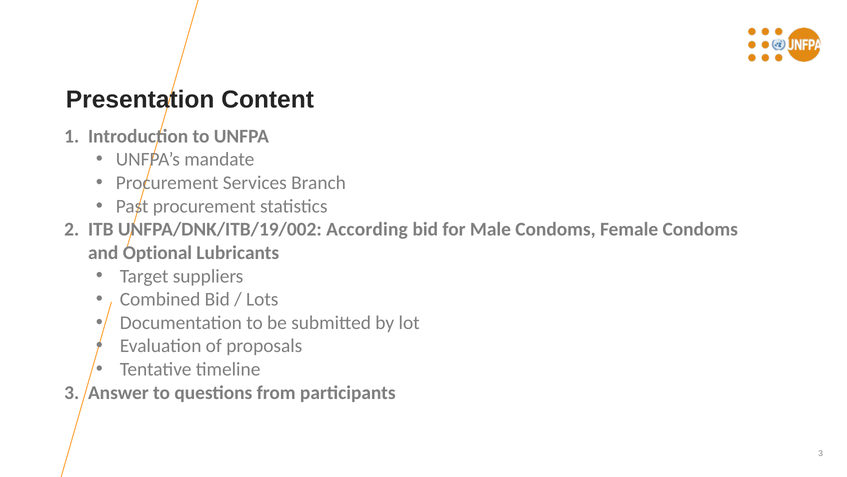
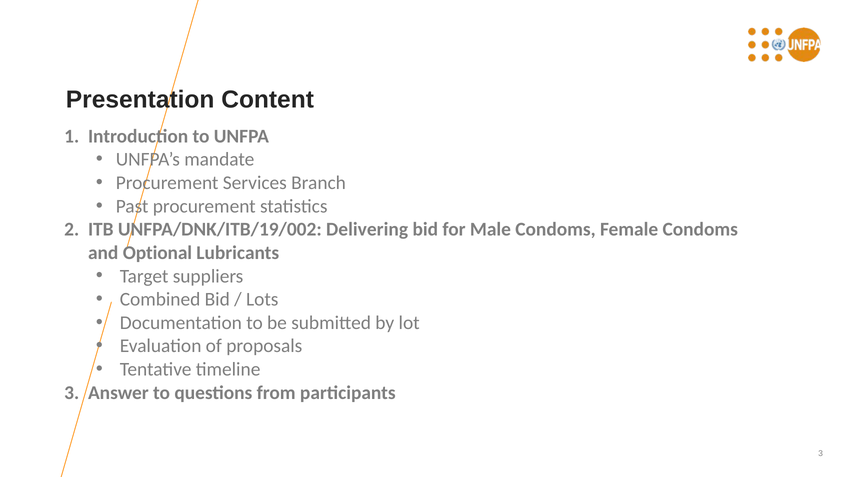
According: According -> Delivering (367, 229)
